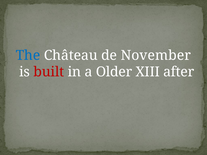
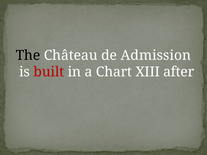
The colour: blue -> black (28, 55)
November: November -> Admission (156, 55)
Older: Older -> Chart (114, 72)
